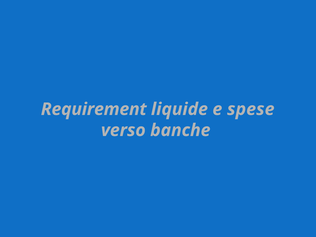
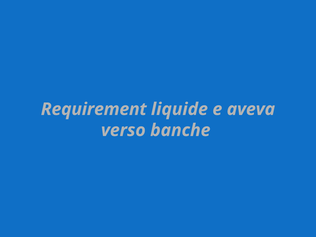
spese: spese -> aveva (251, 109)
